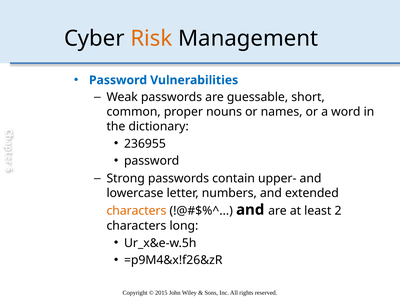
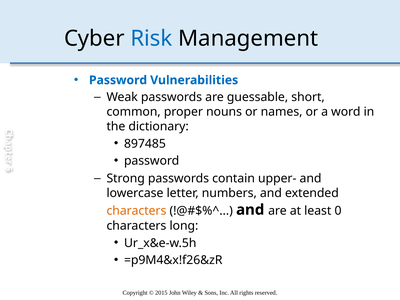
Risk colour: orange -> blue (151, 39)
236955: 236955 -> 897485 (145, 144)
2: 2 -> 0 (338, 211)
